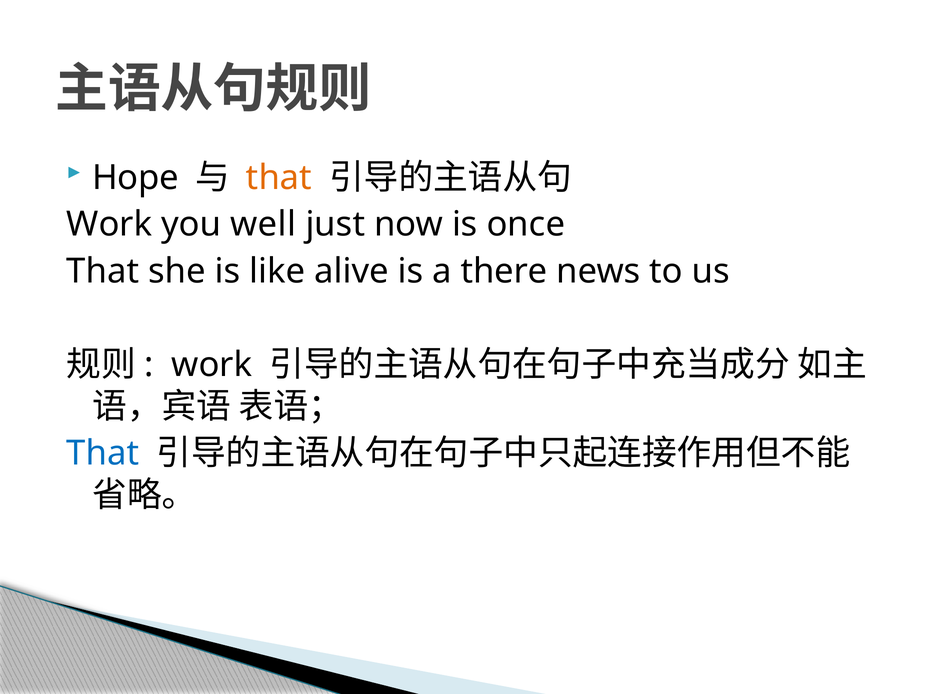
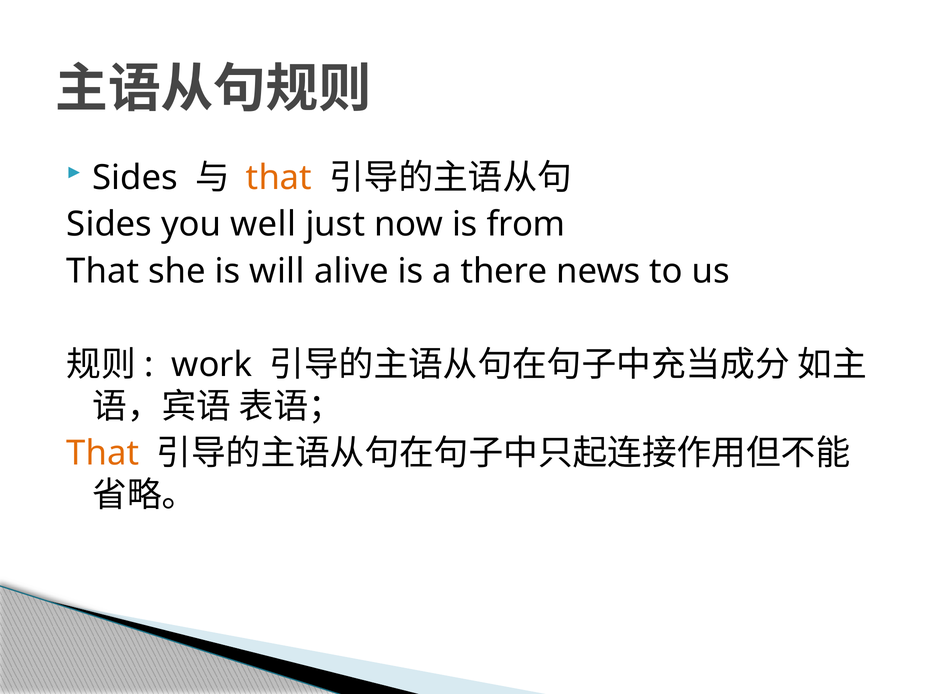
Hope: Hope -> Sides (135, 178)
Work: Work -> Sides (109, 224)
once: once -> from (526, 224)
like: like -> will (277, 271)
That colour: blue -> orange (103, 453)
